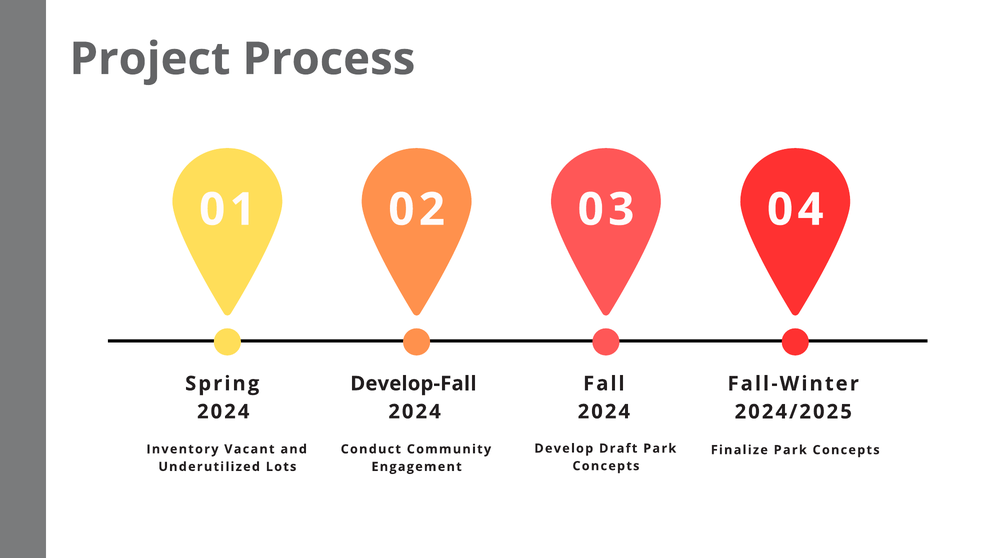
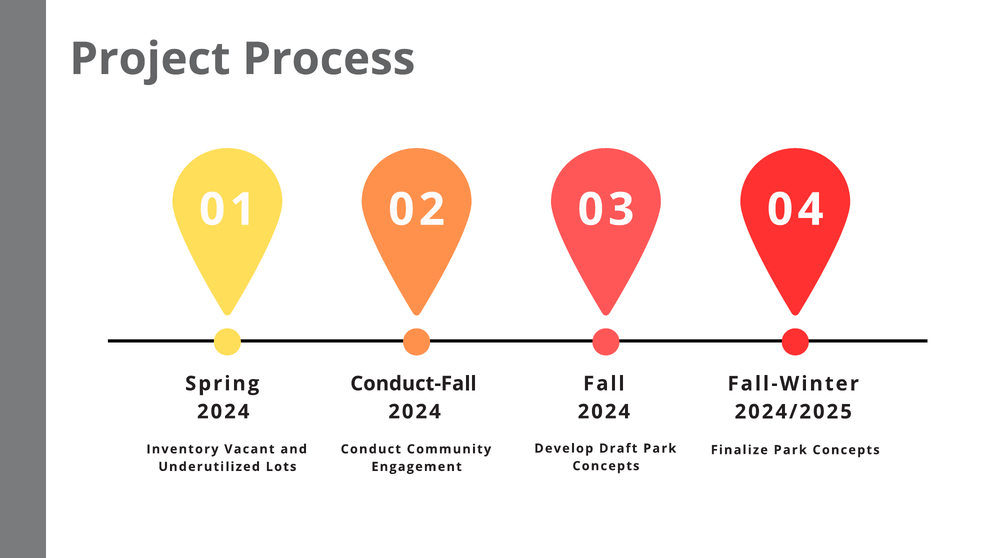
Develop-Fall: Develop-Fall -> Conduct-Fall (413, 384)
